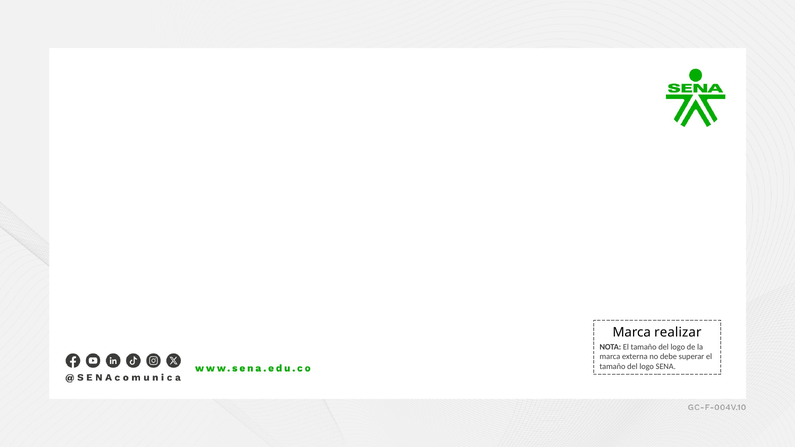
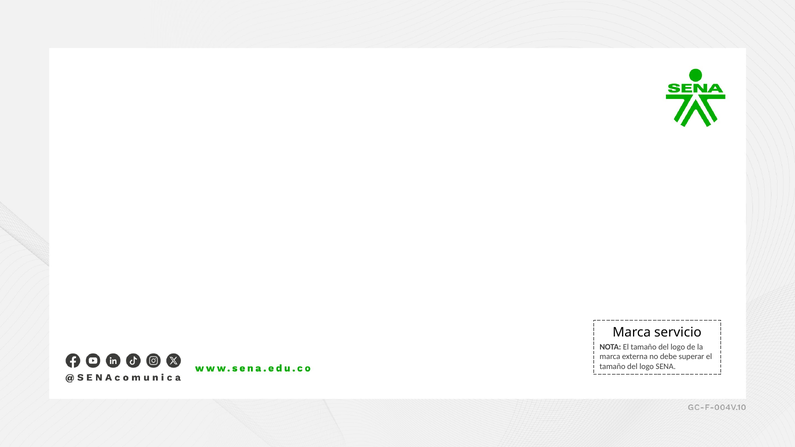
realizar: realizar -> servicio (678, 332)
